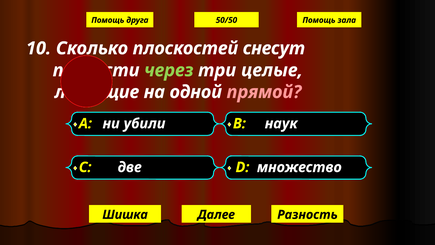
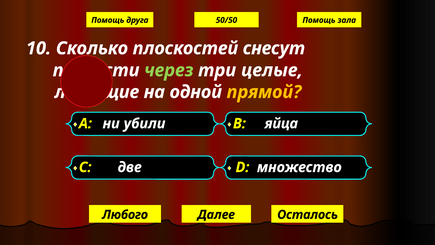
прямой colour: pink -> yellow (264, 92)
наук: наук -> яйца (281, 123)
Шишка: Шишка -> Любого (125, 214)
Разность: Разность -> Осталось (308, 214)
